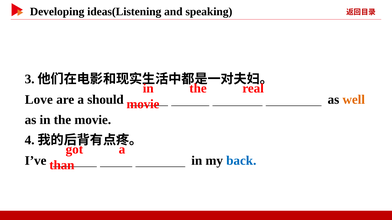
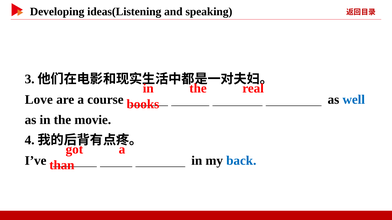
should: should -> course (105, 100)
well colour: orange -> blue (354, 100)
movie: movie -> books (143, 104)
